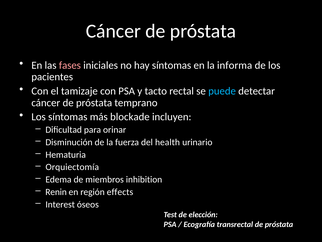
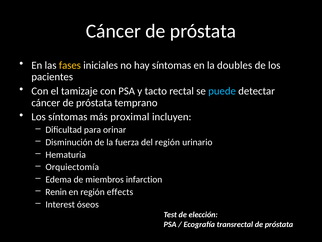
fases colour: pink -> yellow (70, 65)
informa: informa -> doubles (235, 65)
blockade: blockade -> proximal (130, 117)
del health: health -> región (167, 142)
inhibition: inhibition -> infarction (144, 179)
